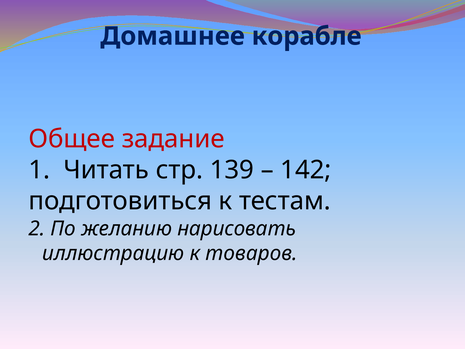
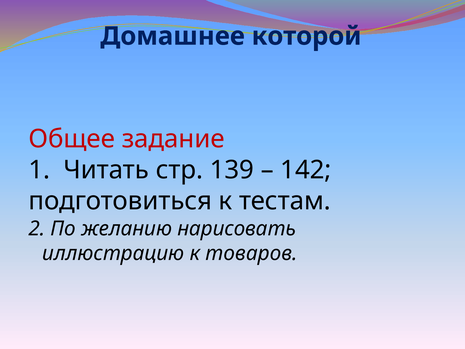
корабле: корабле -> которой (307, 36)
